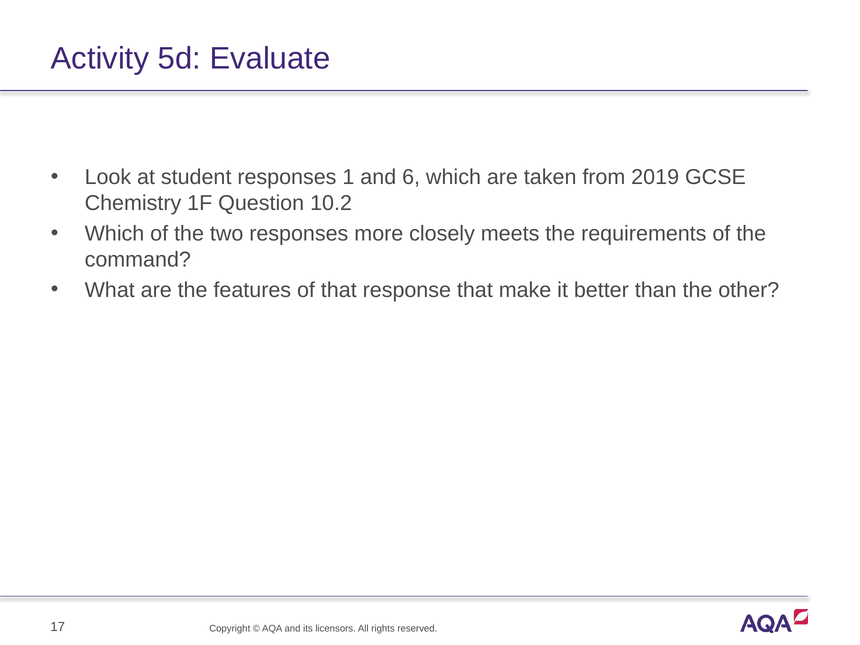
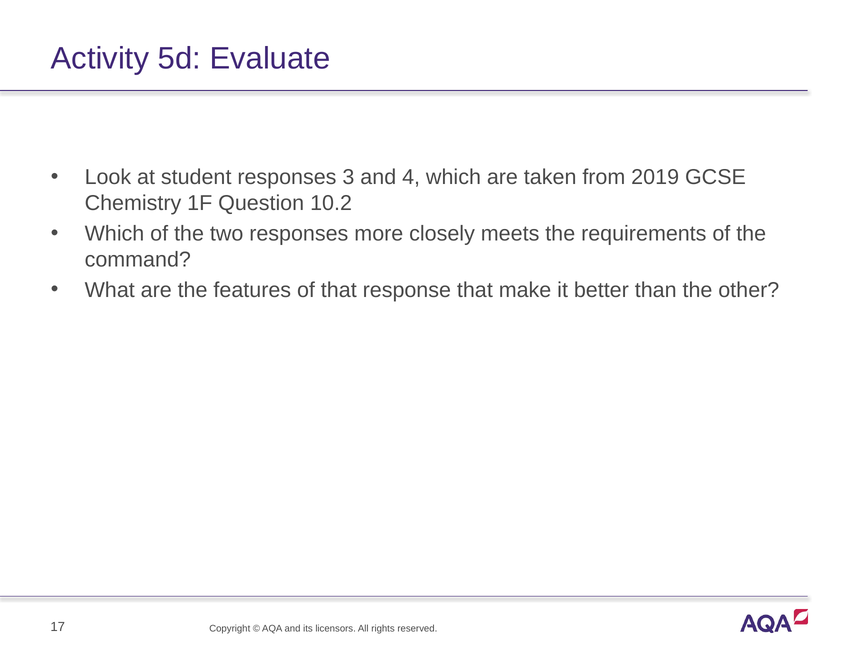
1: 1 -> 3 (348, 177)
6: 6 -> 4 (411, 177)
